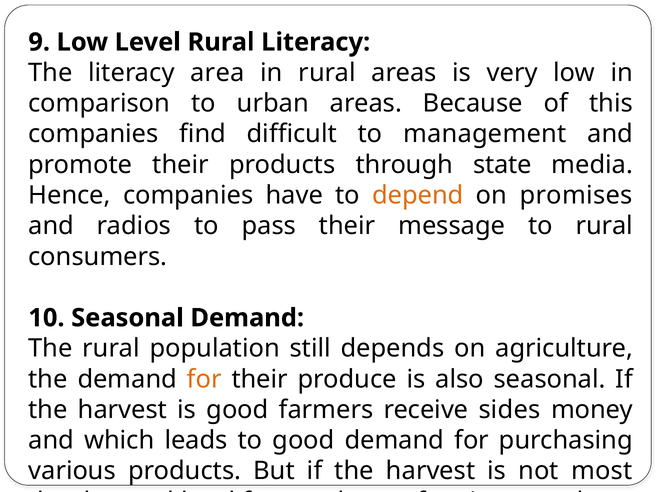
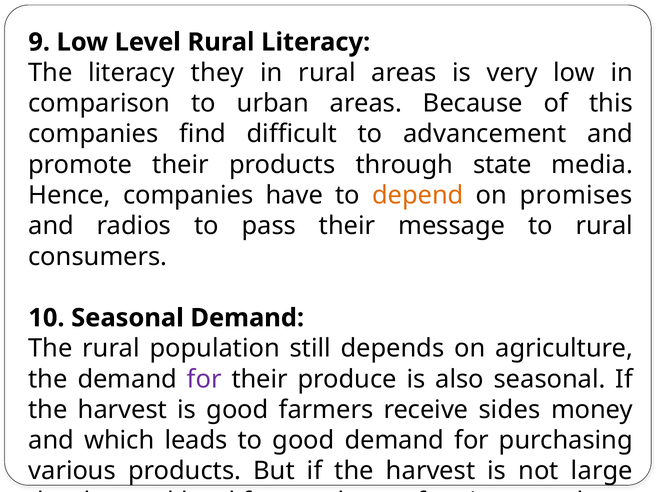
area: area -> they (217, 73)
management: management -> advancement (485, 134)
for colour: orange -> purple (204, 379)
most: most -> large (602, 471)
